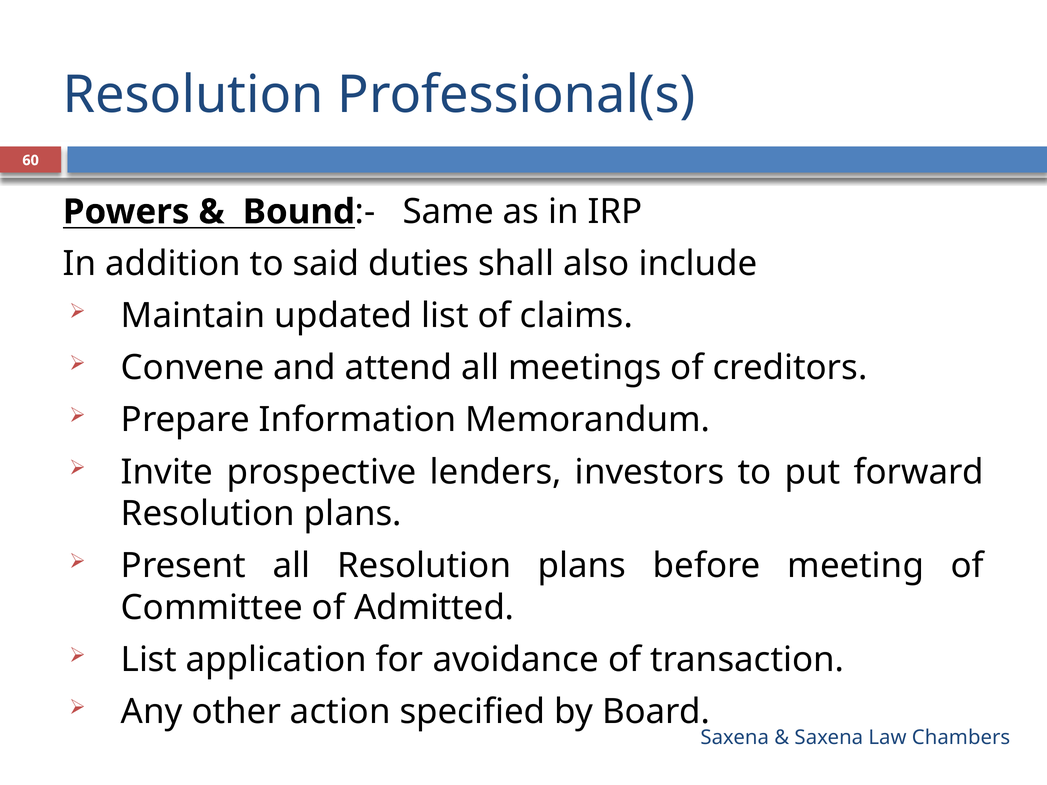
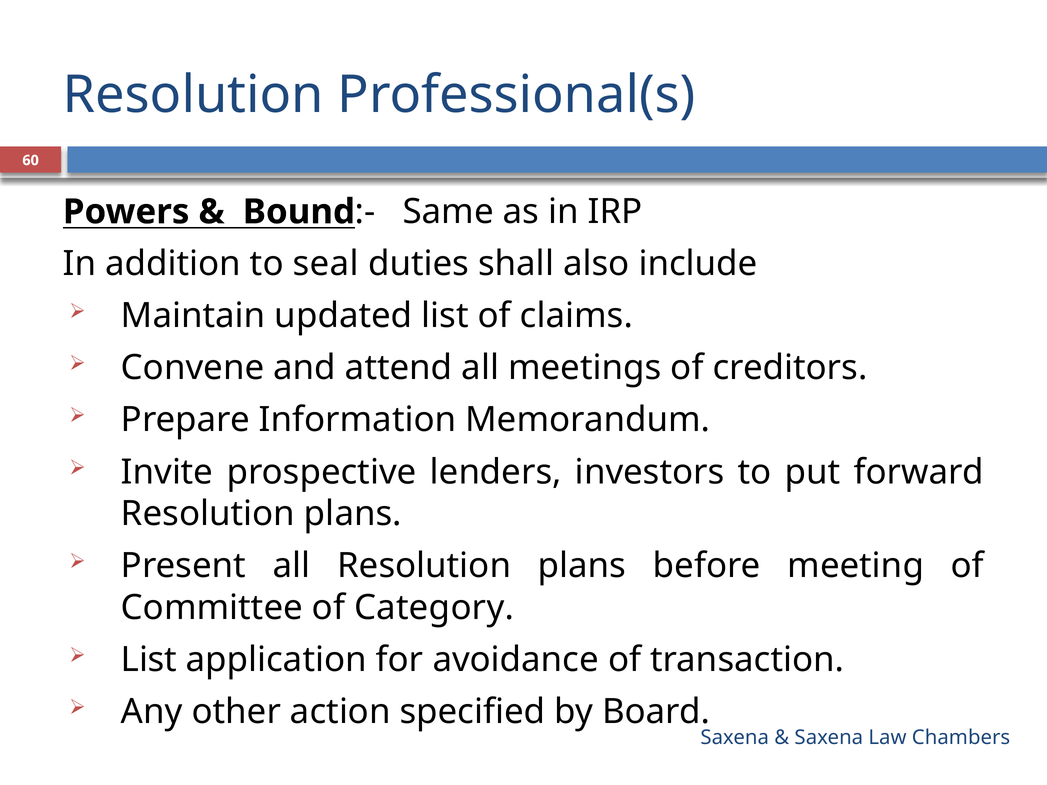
said: said -> seal (326, 264)
Admitted: Admitted -> Category (434, 608)
